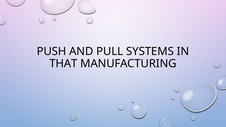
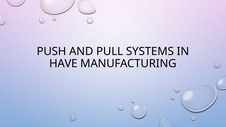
THAT: THAT -> HAVE (63, 64)
